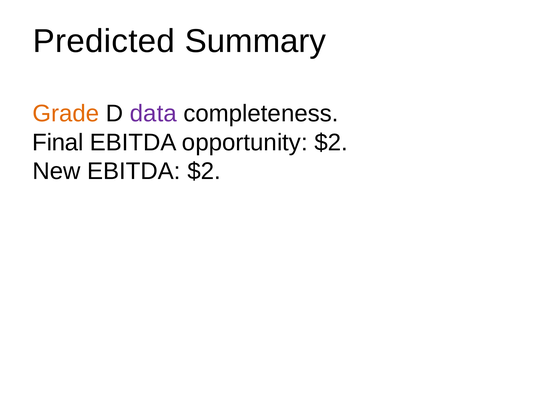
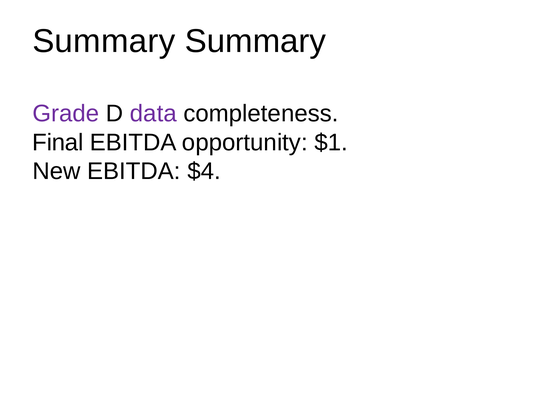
Predicted: Predicted -> Summary (104, 41)
Grade colour: orange -> purple (66, 113)
opportunity $2: $2 -> $1 (331, 142)
EBITDA $2: $2 -> $4 (204, 171)
